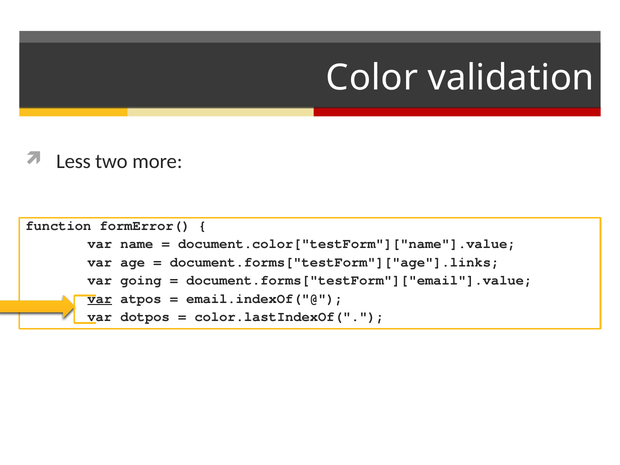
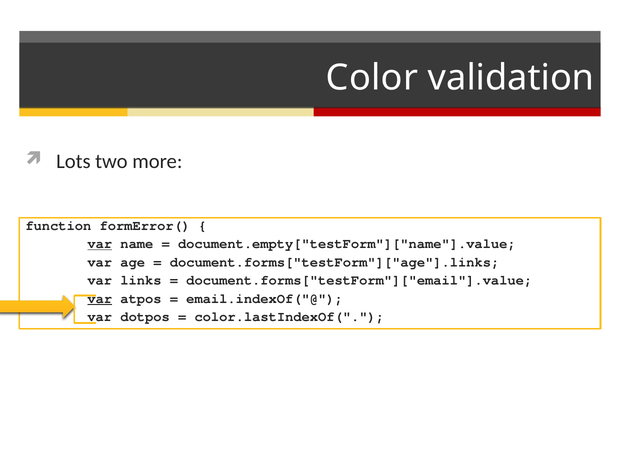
Less: Less -> Lots (73, 162)
var underline: none -> present (100, 244)
document.color["testForm"]["name"].value: document.color["testForm"]["name"].value -> document.empty["testForm"]["name"].value (347, 244)
going: going -> links (141, 280)
